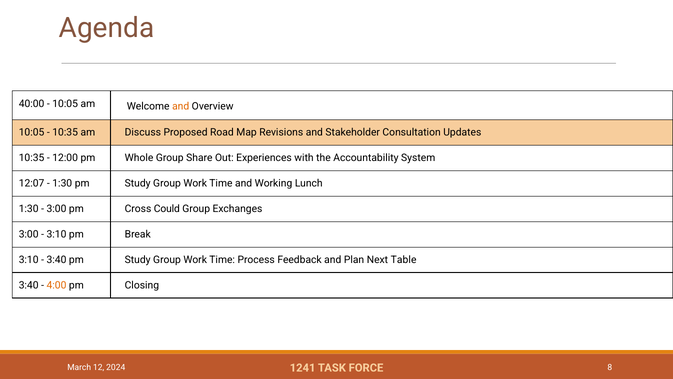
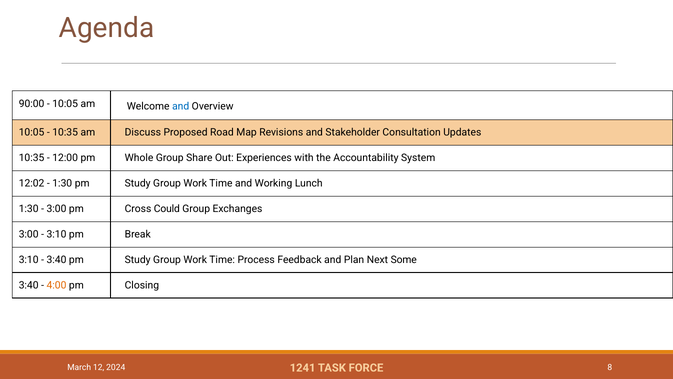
40:00: 40:00 -> 90:00 (32, 104)
and colour: orange -> blue (181, 106)
12:07: 12:07 -> 12:02 (32, 183)
Table: Table -> Some (404, 260)
